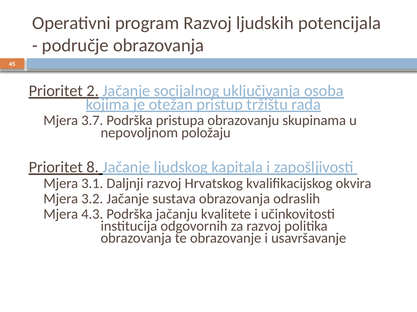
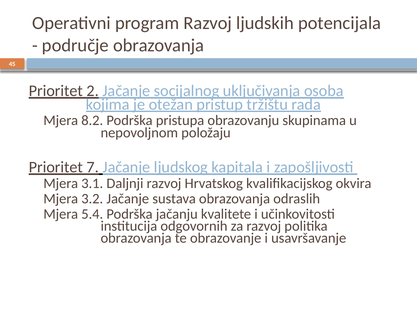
3.7: 3.7 -> 8.2 (92, 121)
8: 8 -> 7 (93, 168)
4.3: 4.3 -> 5.4 (92, 214)
